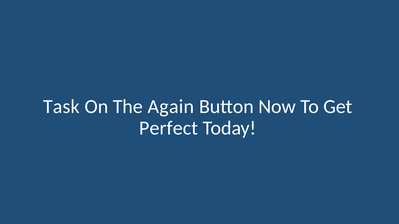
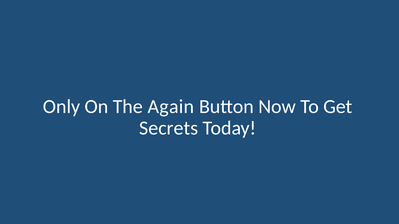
Task: Task -> Only (61, 107)
Perfect: Perfect -> Secrets (169, 128)
